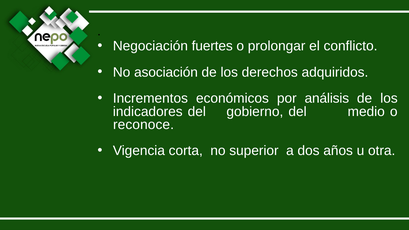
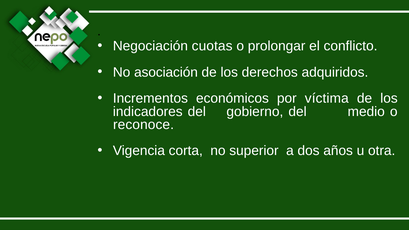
fuertes: fuertes -> cuotas (212, 46)
análisis: análisis -> víctima (327, 98)
